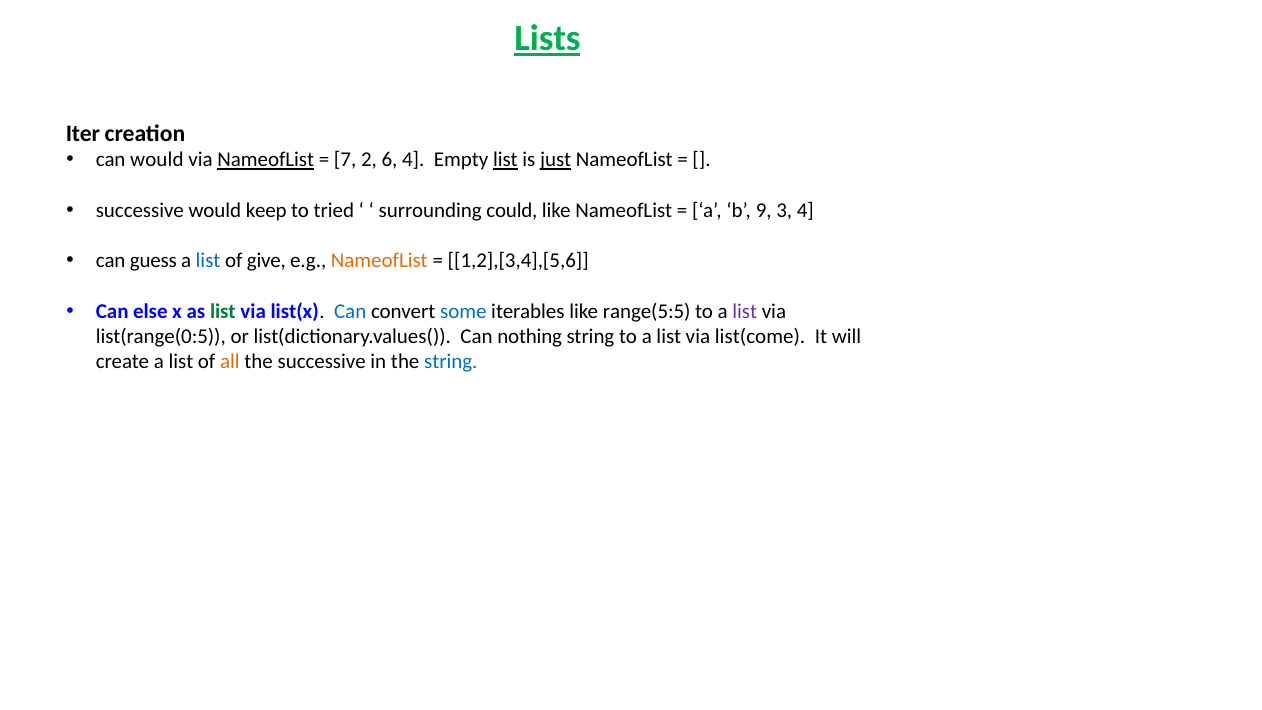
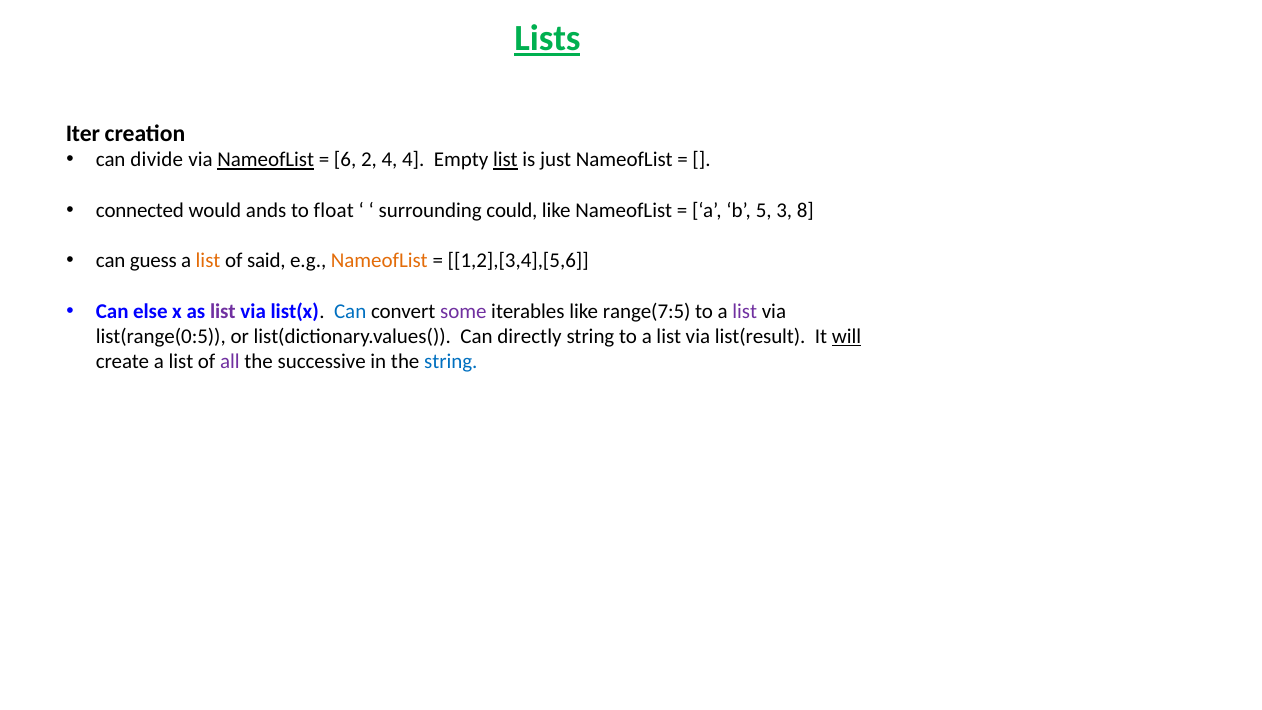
can would: would -> divide (157, 160)
7: 7 -> 6 (345, 160)
2 6: 6 -> 4 (389, 160)
just underline: present -> none (556, 160)
successive: successive -> connected (140, 210)
keep: keep -> ands (266, 210)
tried: tried -> float (334, 210)
9: 9 -> 5 (764, 210)
3 4: 4 -> 8 (805, 210)
list colour: blue -> orange (208, 261)
give: give -> said (266, 261)
list colour: green -> purple (223, 311)
some colour: blue -> purple (463, 311)
range(5:5: range(5:5 -> range(7:5 (647, 311)
nothing: nothing -> directly (530, 337)
list(come: list(come -> list(result (760, 337)
will underline: none -> present (847, 337)
all colour: orange -> purple (230, 362)
